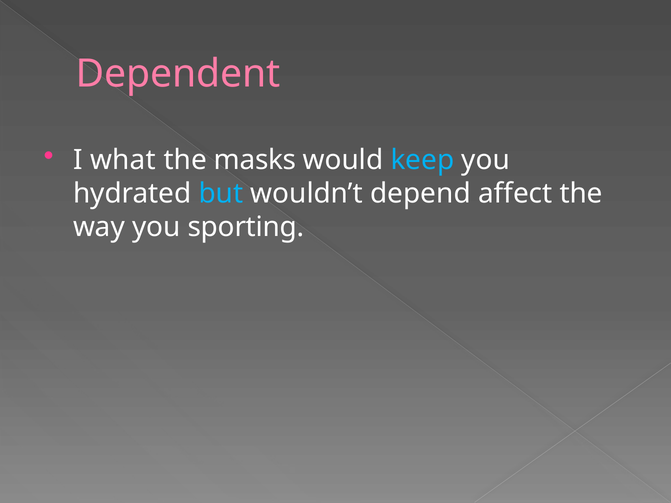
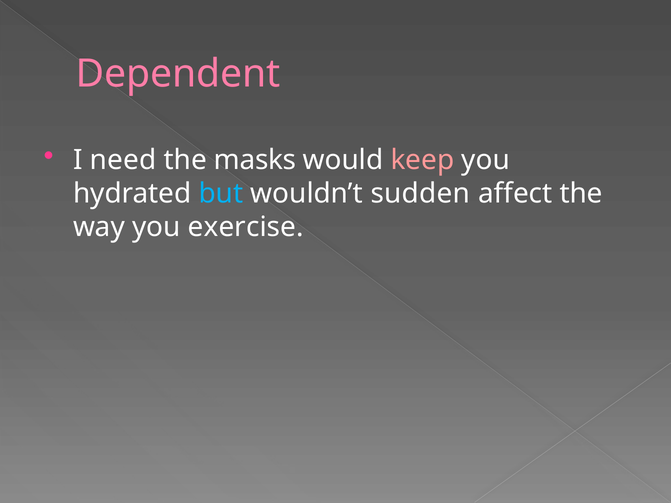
what: what -> need (123, 160)
keep colour: light blue -> pink (422, 160)
depend: depend -> sudden (420, 194)
sporting: sporting -> exercise (246, 227)
